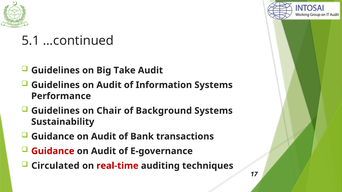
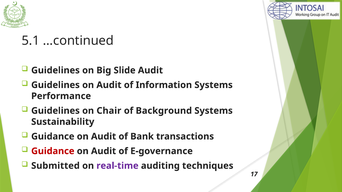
Take: Take -> Slide (125, 70)
Circulated: Circulated -> Submitted (55, 166)
real-time colour: red -> purple (117, 166)
